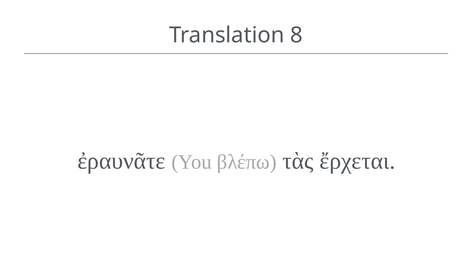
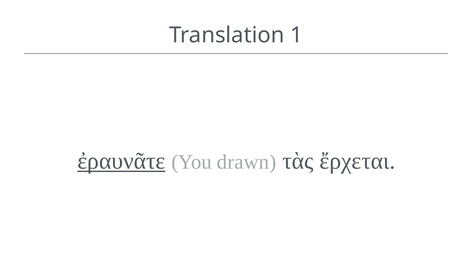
8: 8 -> 1 (296, 35)
ἐραυνᾶτε underline: none -> present (121, 161)
βλέπω: βλέπω -> drawn (247, 162)
